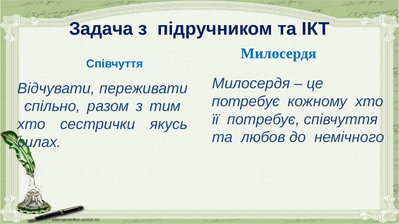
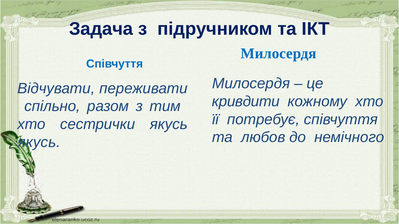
потребує: потребує -> кривдити (246, 102)
силах: силах -> якусь (39, 142)
